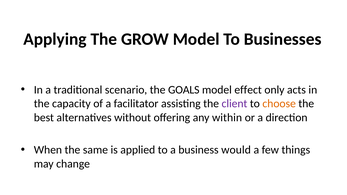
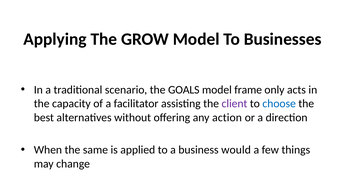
effect: effect -> frame (248, 90)
choose colour: orange -> blue (279, 104)
within: within -> action (227, 118)
